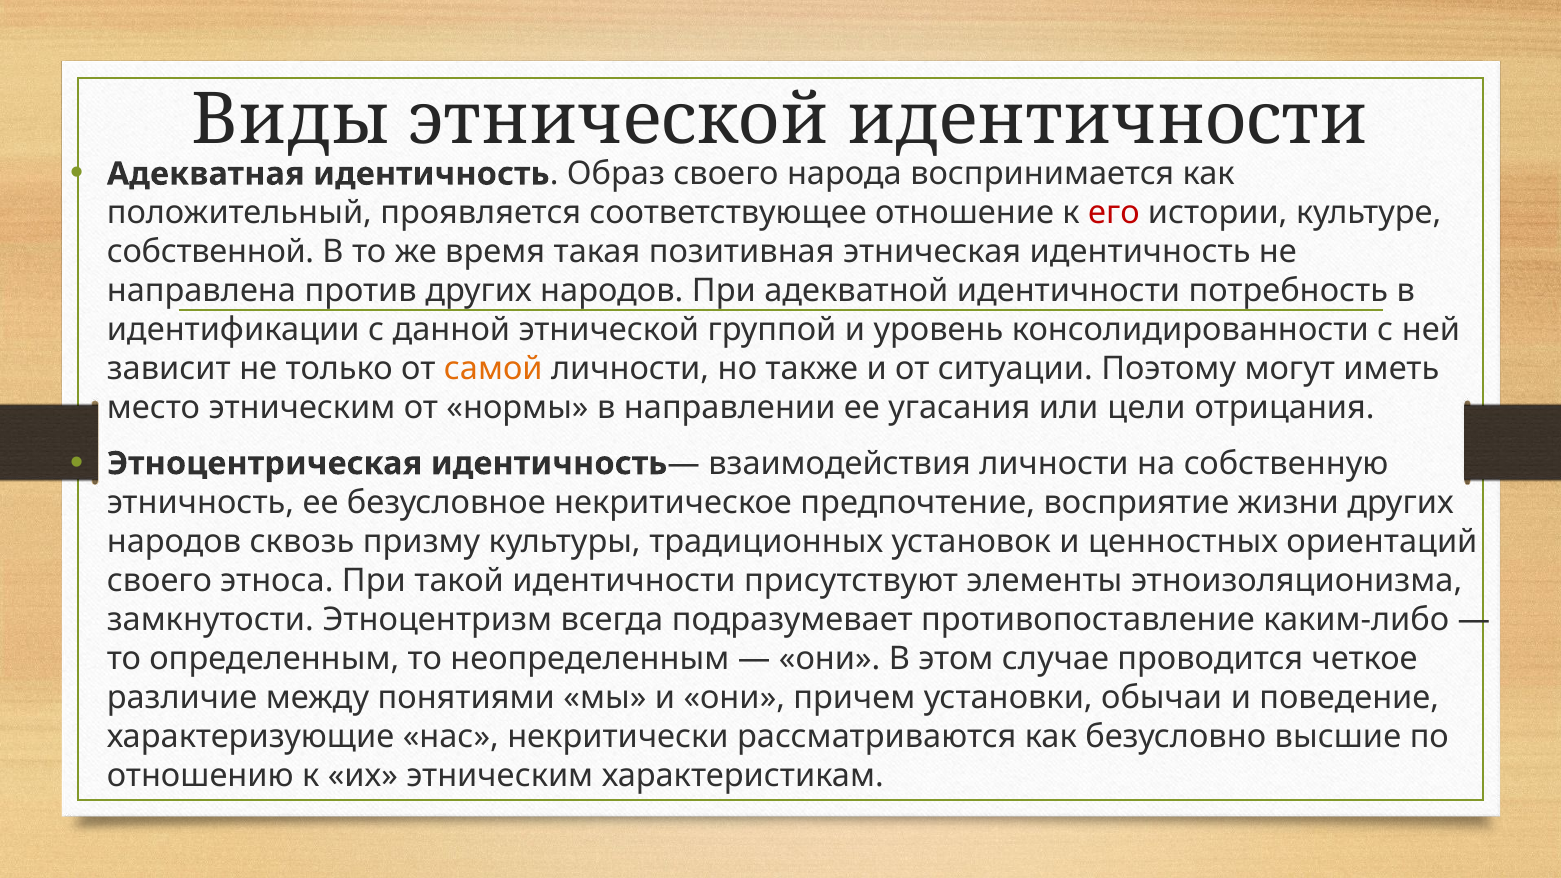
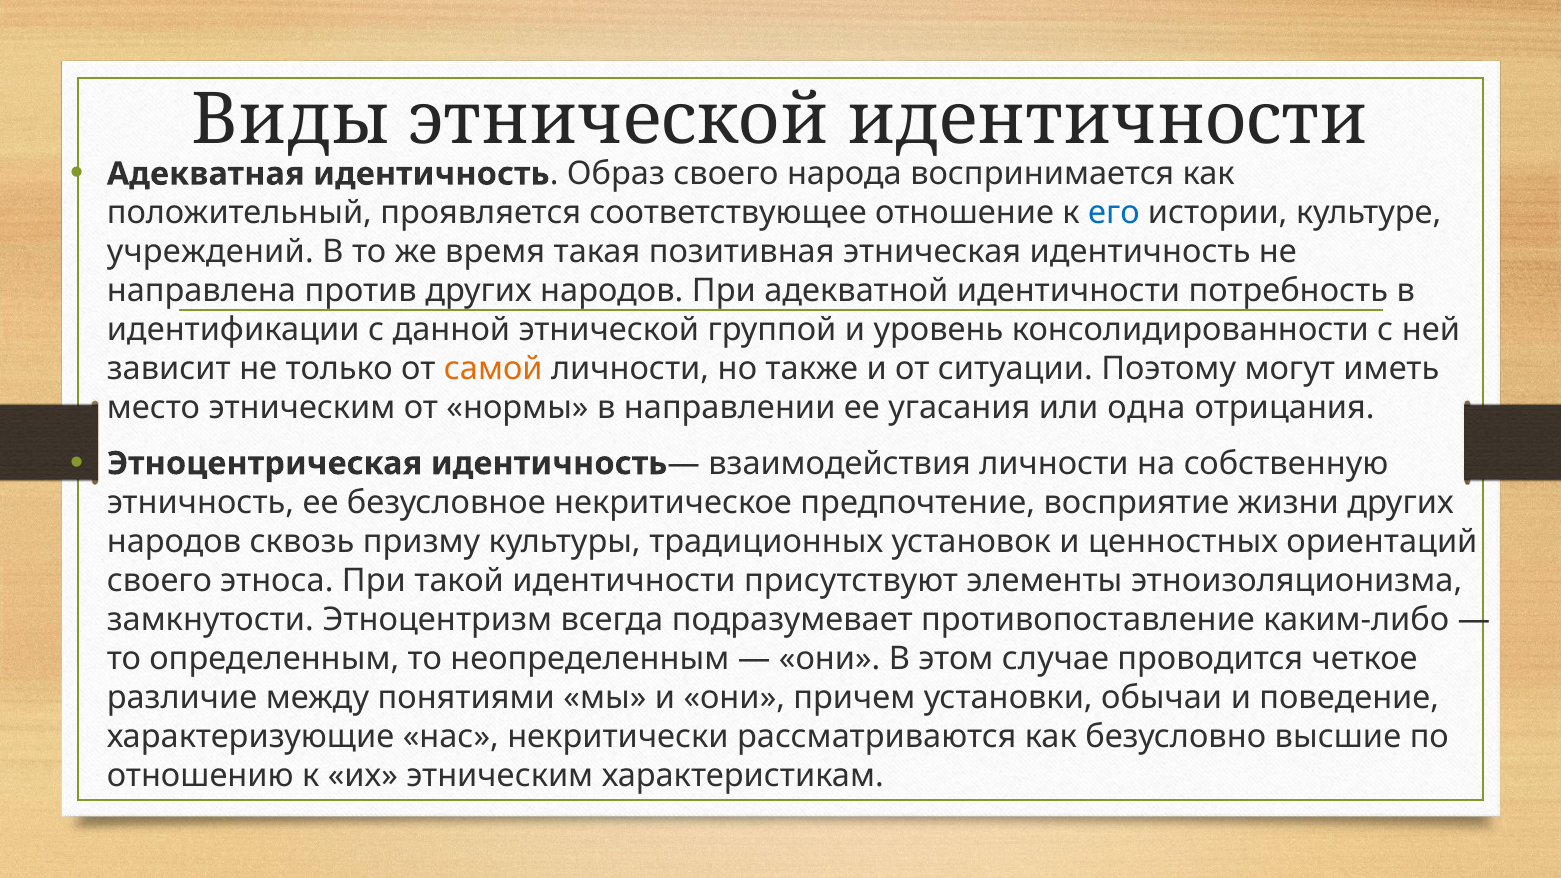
его colour: red -> blue (1114, 213)
собственной: собственной -> учреждений (210, 252)
цели: цели -> одна (1146, 408)
